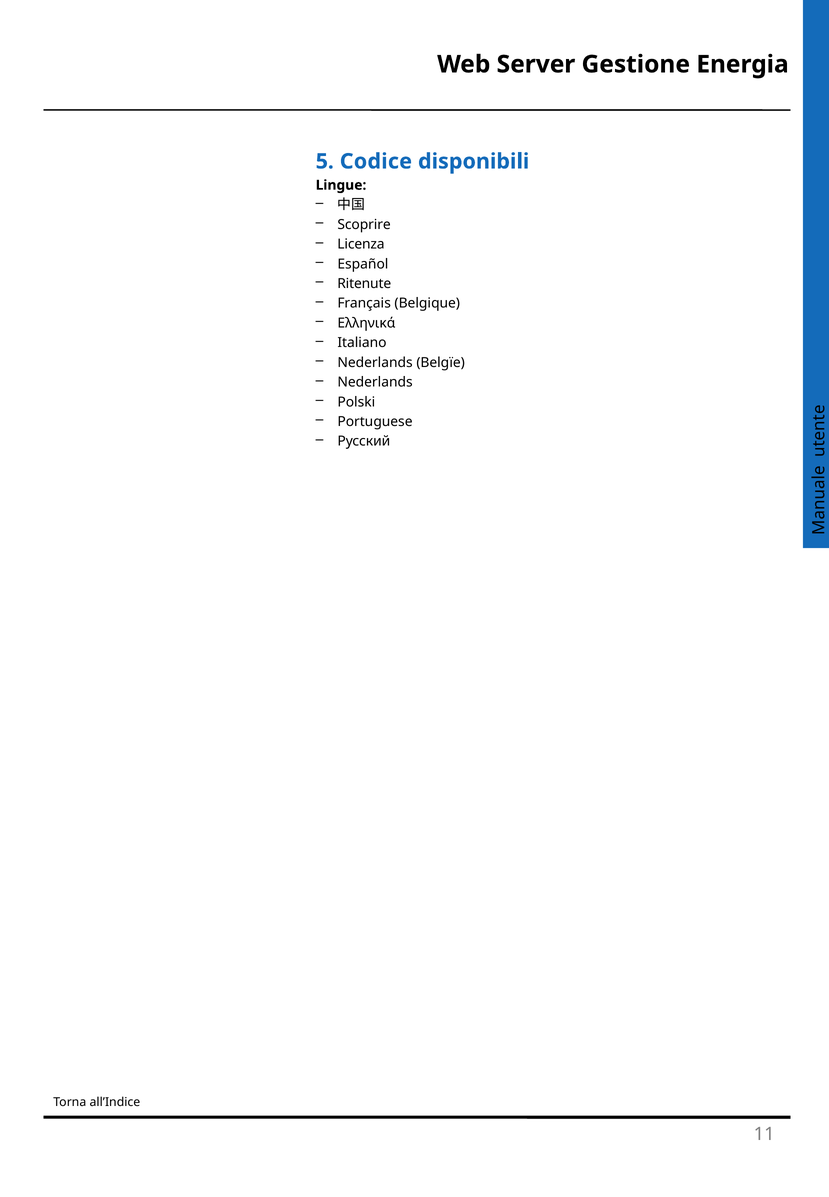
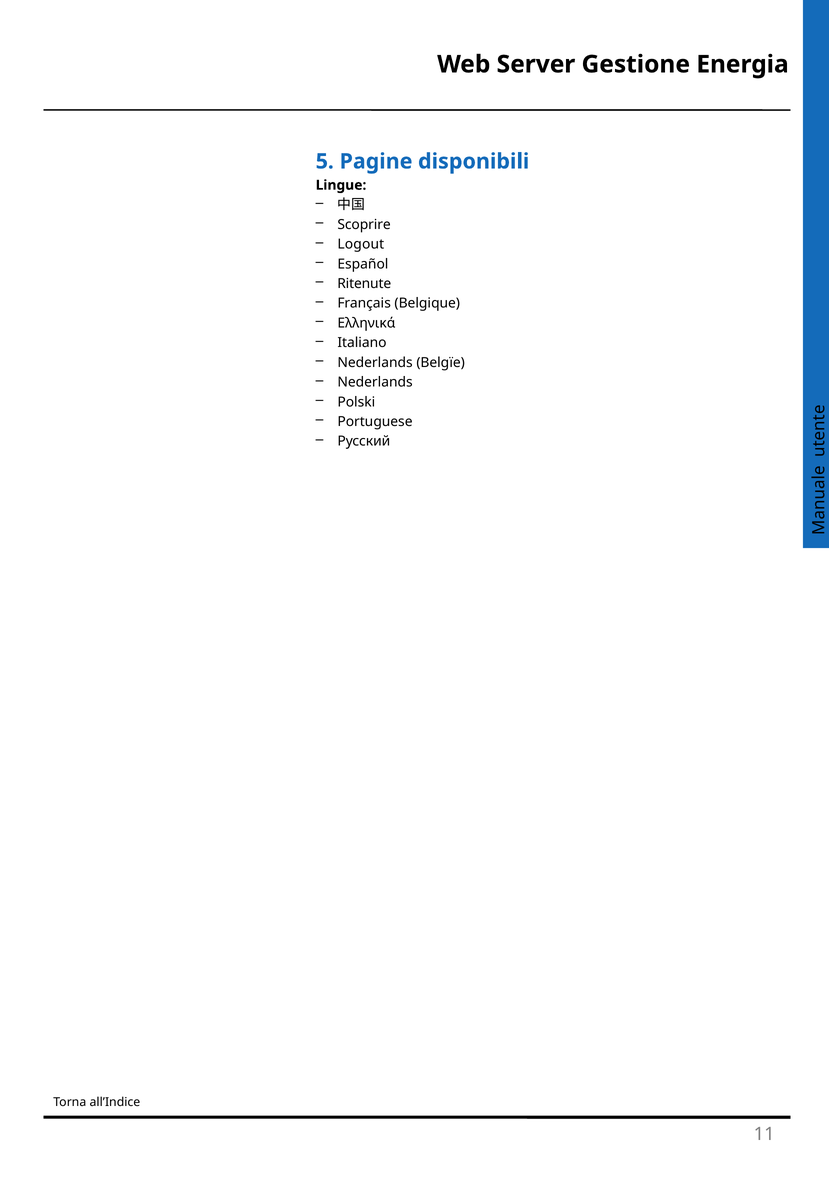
Codice: Codice -> Pagine (376, 161)
Licenza: Licenza -> Logout (361, 244)
